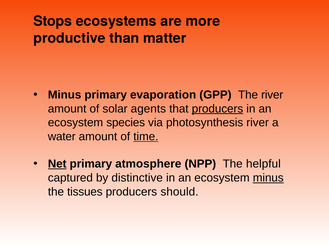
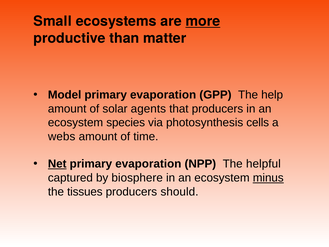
Stops: Stops -> Small (53, 21)
more underline: none -> present (203, 21)
Minus: Minus -> Model (65, 95)
The river: river -> help (272, 95)
producers underline: present -> none (217, 109)
photosynthesis river: river -> cells (258, 122)
water: water -> webs (62, 136)
time underline: present -> none (146, 136)
atmosphere: atmosphere -> evaporation (148, 164)
distinctive: distinctive -> biosphere (137, 178)
